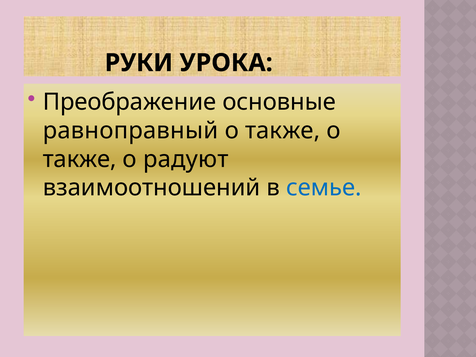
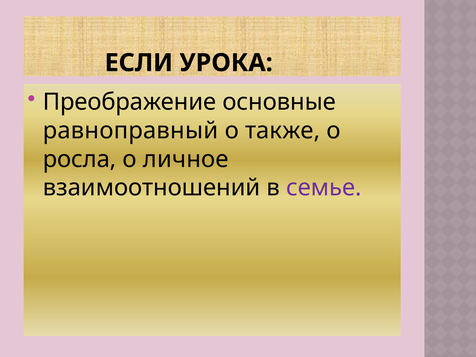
РУКИ: РУКИ -> ЕСЛИ (139, 63)
также: также -> росла (80, 159)
радуют: радуют -> личное (186, 159)
семье colour: blue -> purple (324, 188)
